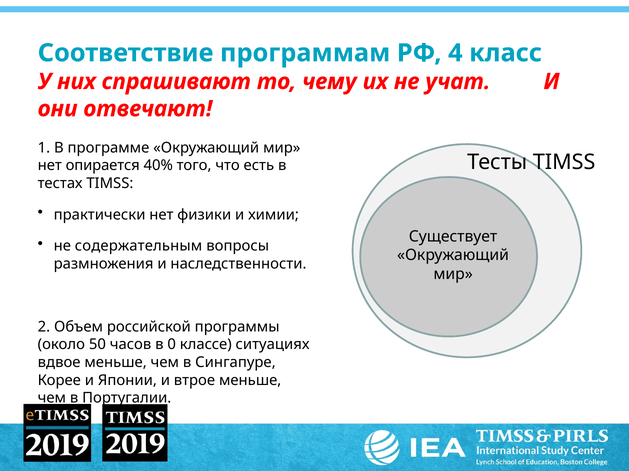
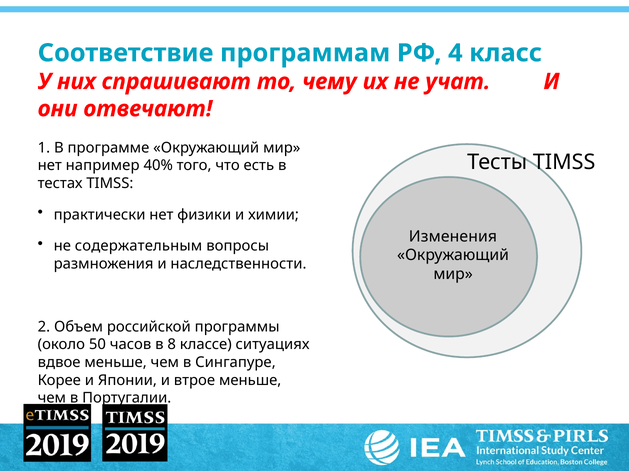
опирается: опирается -> например (103, 166)
Существует: Существует -> Изменения (453, 237)
0: 0 -> 8 (172, 345)
